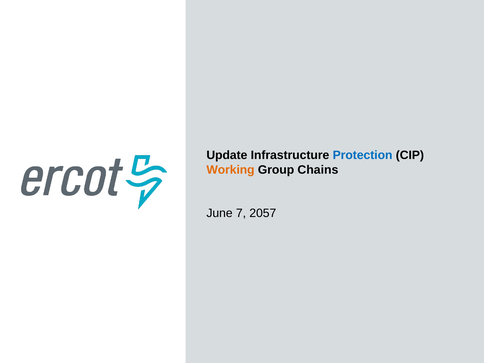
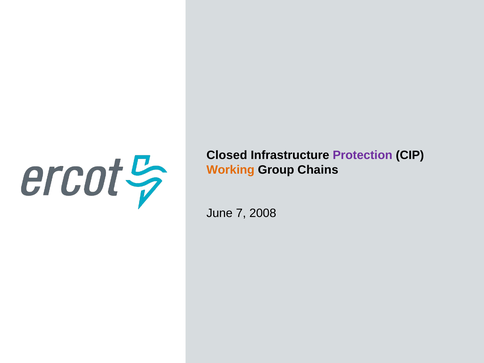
Update: Update -> Closed (227, 155)
Protection colour: blue -> purple (363, 155)
2057: 2057 -> 2008 (263, 213)
